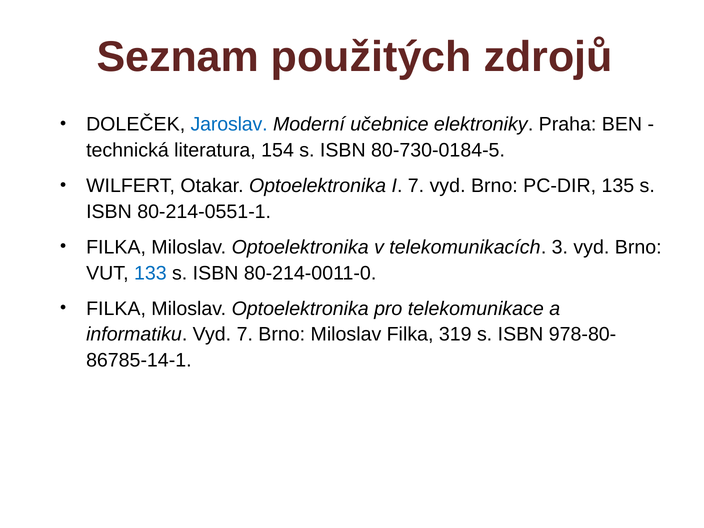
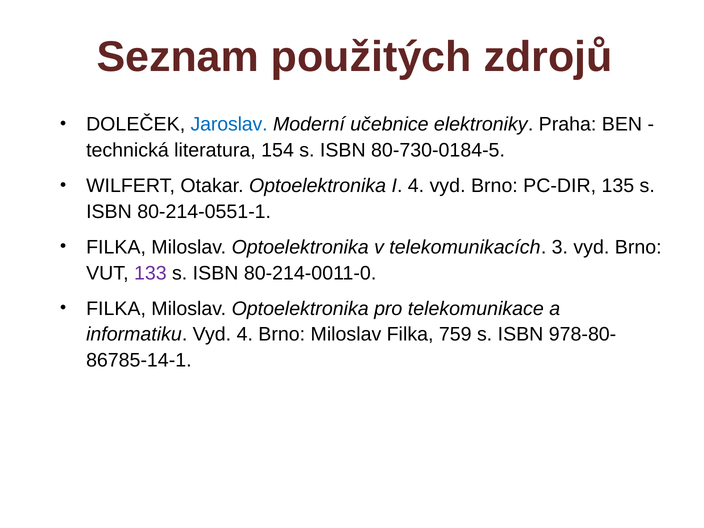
I 7: 7 -> 4 (416, 186)
133 colour: blue -> purple (150, 273)
Vyd 7: 7 -> 4 (245, 334)
319: 319 -> 759 (455, 334)
